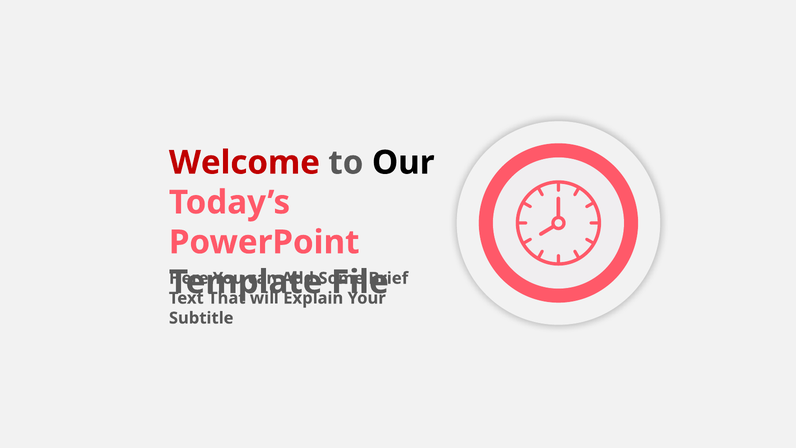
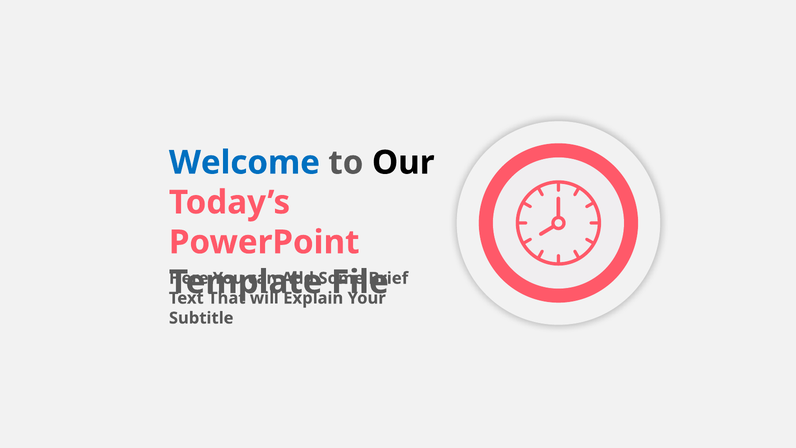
Welcome colour: red -> blue (244, 163)
